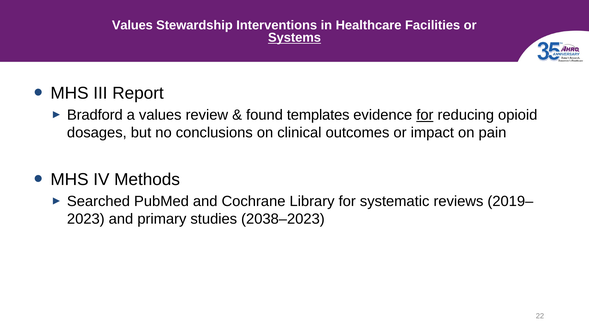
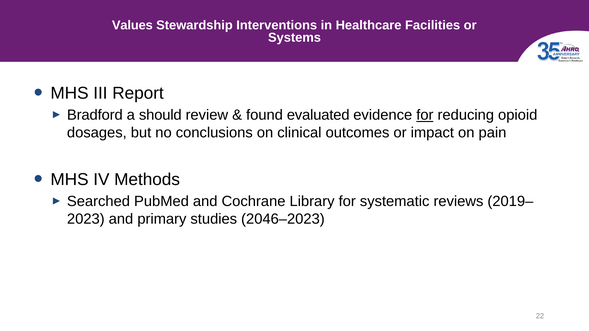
Systems underline: present -> none (295, 38)
a values: values -> should (160, 115)
templates: templates -> evaluated (318, 115)
2038–2023: 2038–2023 -> 2046–2023 (283, 219)
